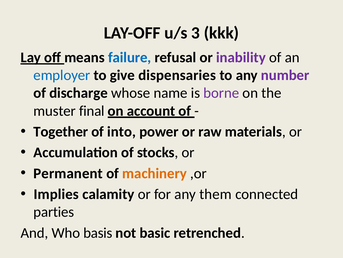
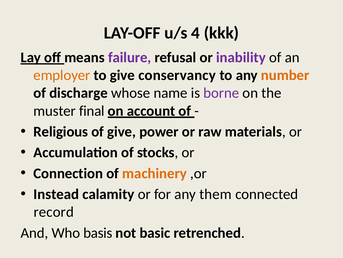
3: 3 -> 4 (196, 33)
failure colour: blue -> purple (130, 57)
employer colour: blue -> orange (62, 75)
dispensaries: dispensaries -> conservancy (177, 75)
number colour: purple -> orange (285, 75)
Together: Together -> Religious (61, 131)
of into: into -> give (122, 131)
Permanent: Permanent -> Connection (68, 173)
Implies: Implies -> Instead (56, 194)
parties: parties -> record (54, 211)
